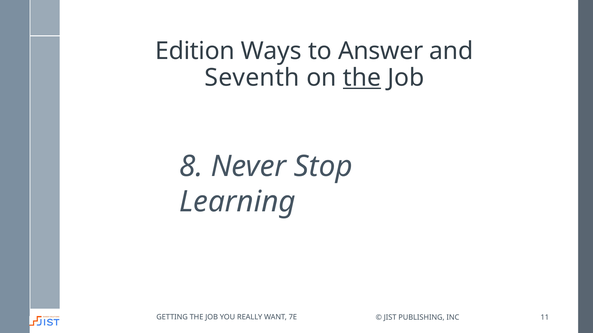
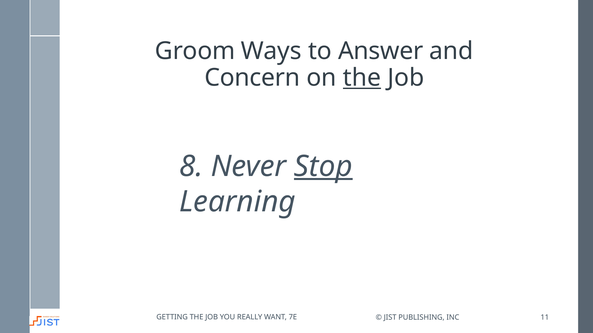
Edition: Edition -> Groom (195, 51)
Seventh: Seventh -> Concern (252, 78)
Stop underline: none -> present (323, 167)
